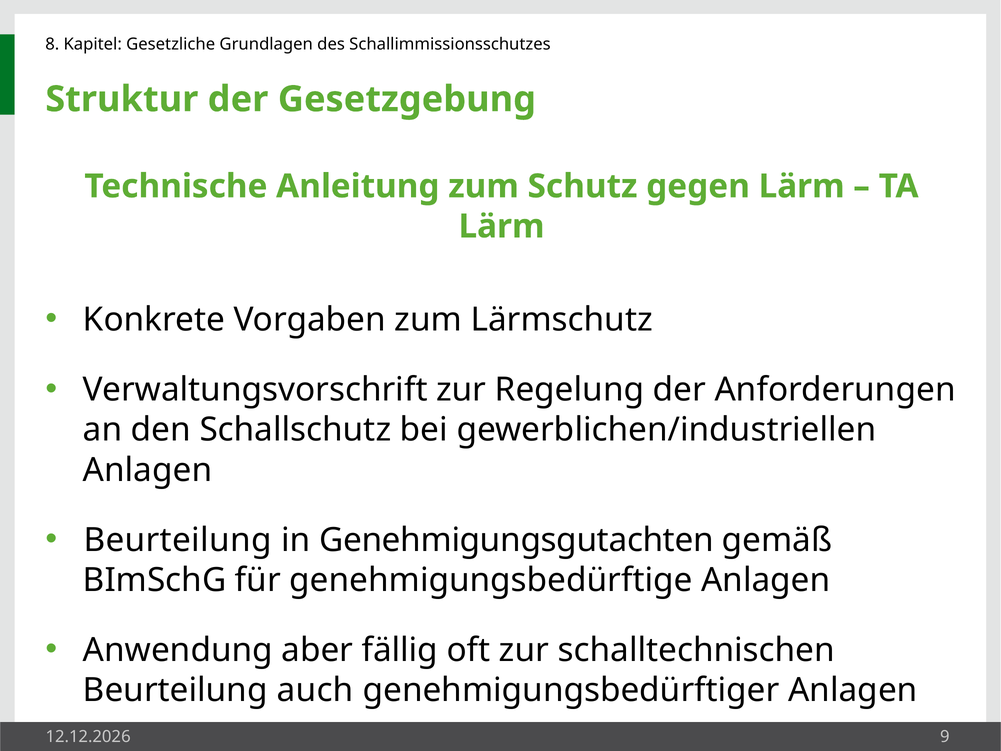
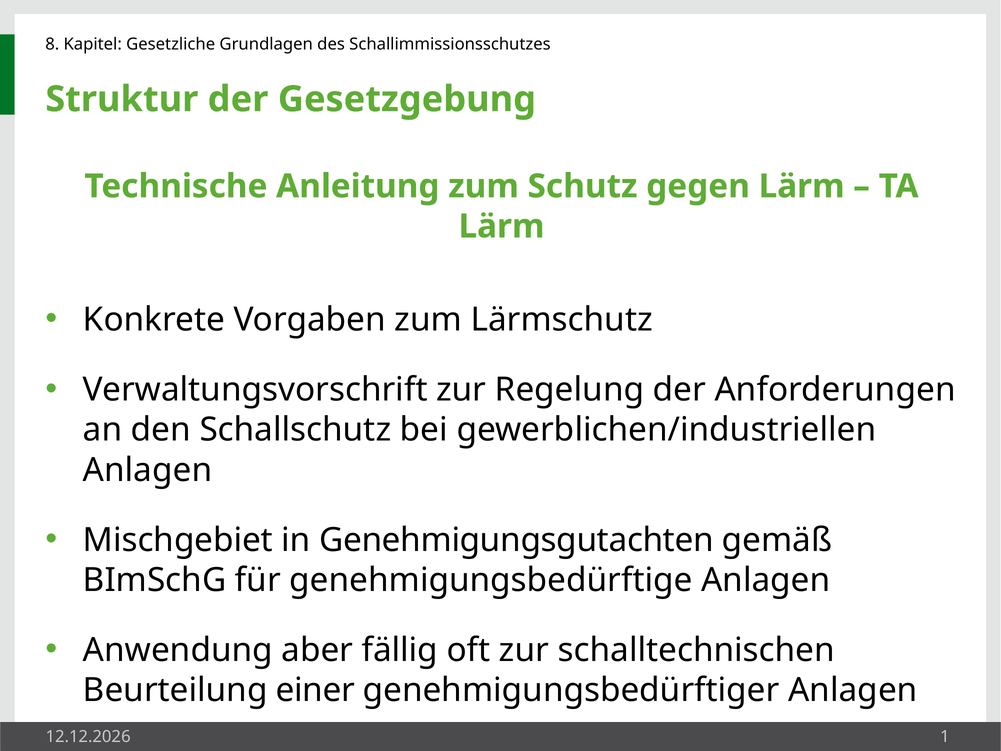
Beurteilung: Beurteilung -> Mischgebiet (178, 540)
auch: auch -> einer (315, 690)
9: 9 -> 1 (945, 736)
